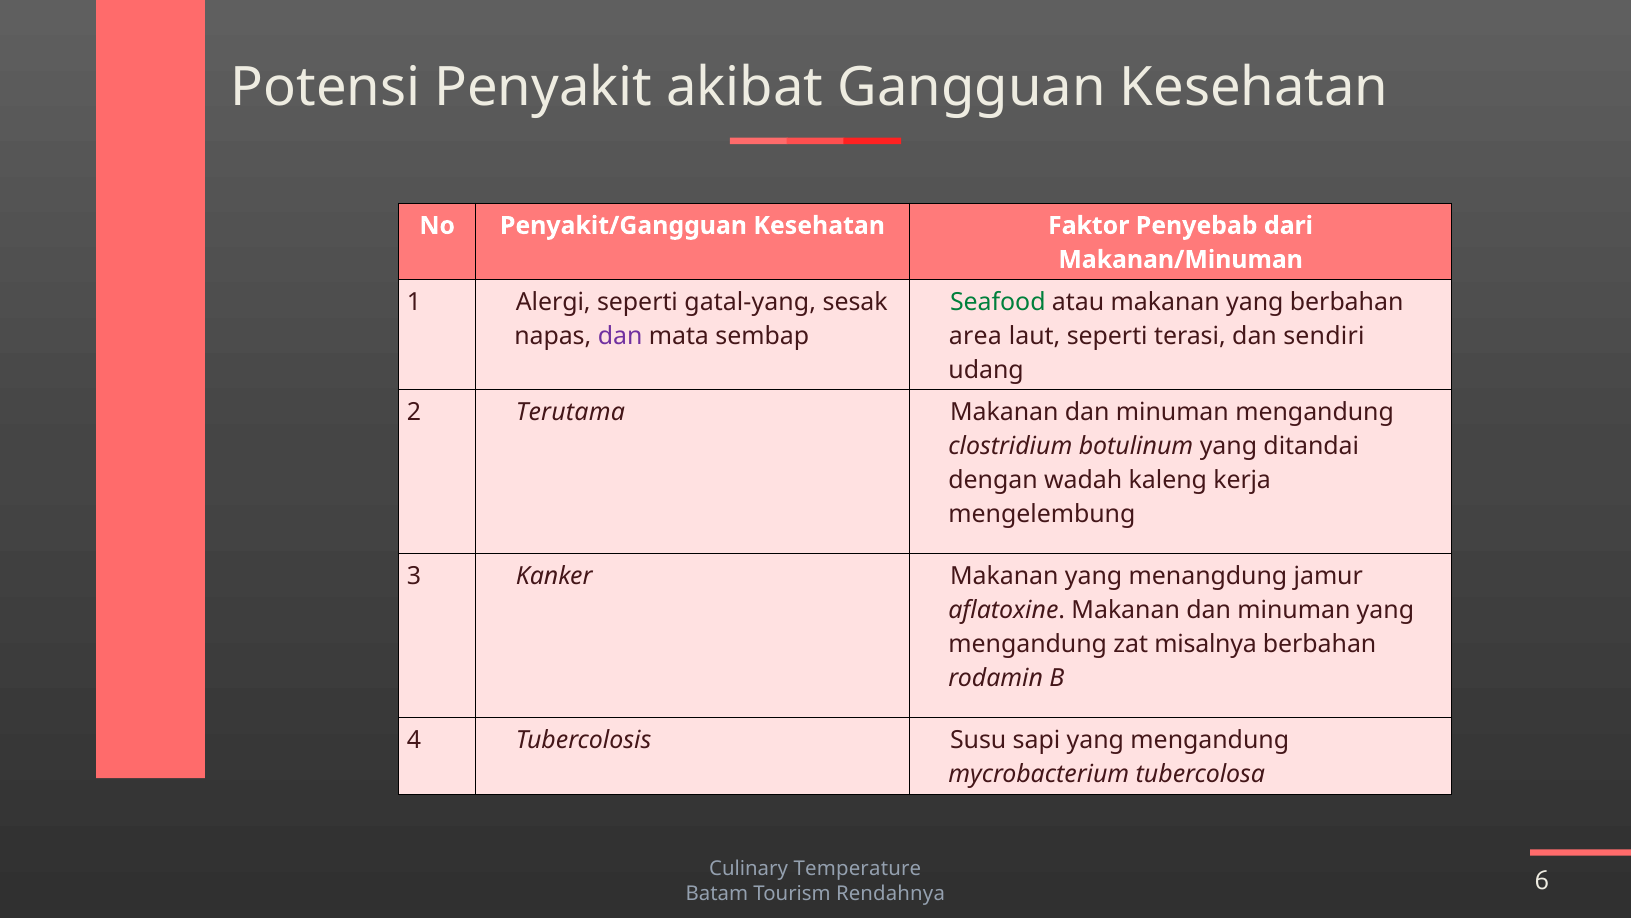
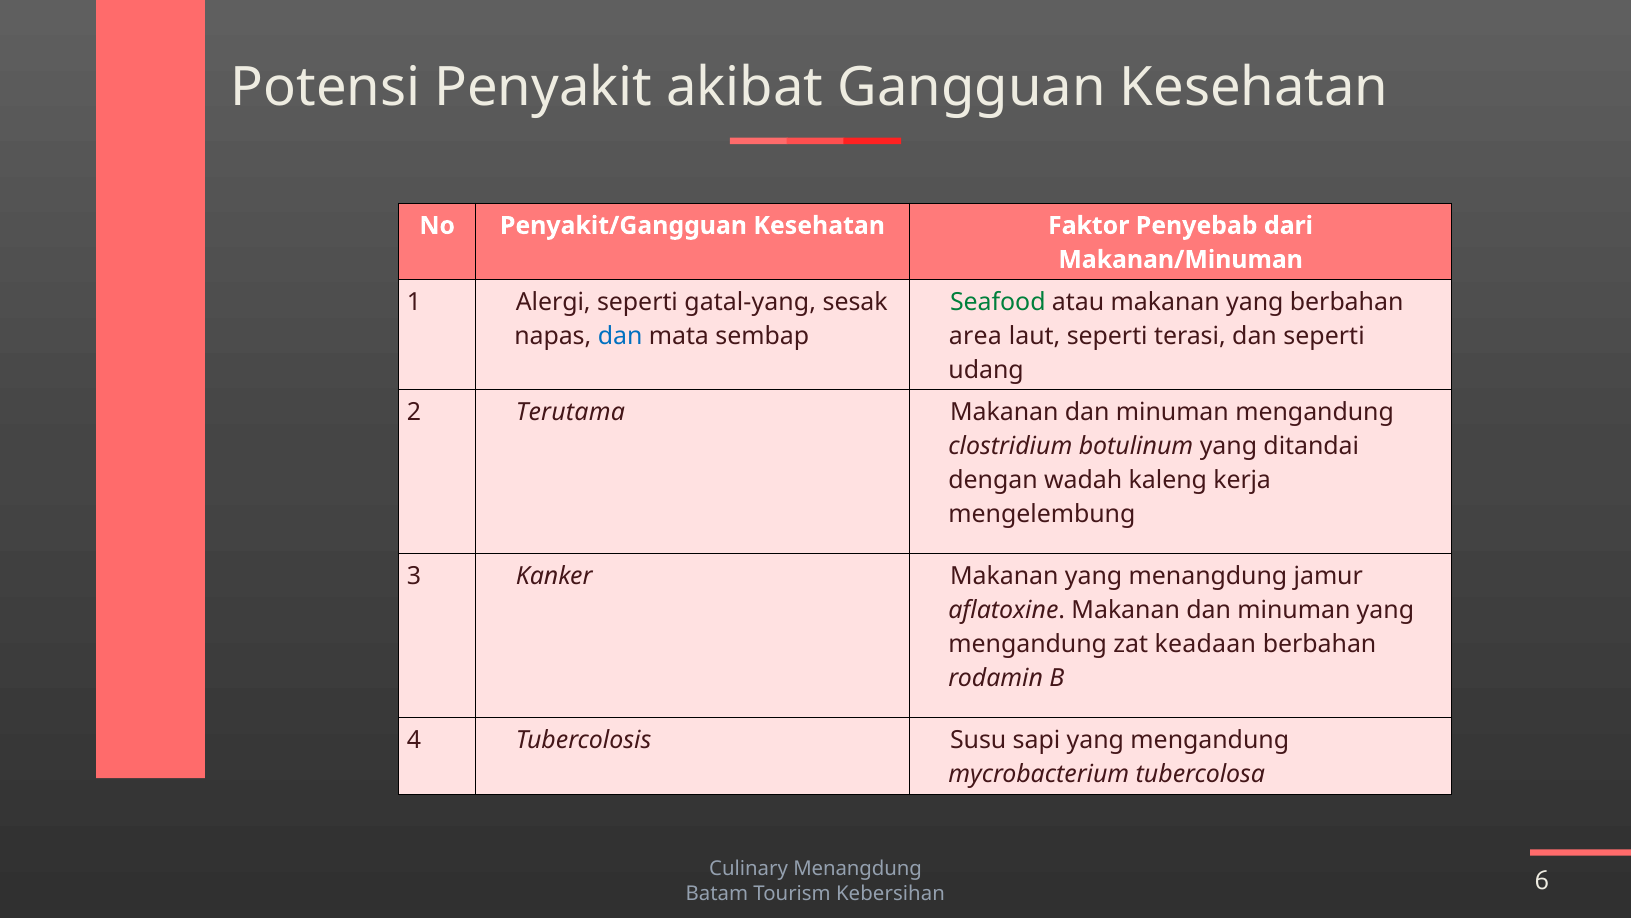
dan colour: purple -> blue (620, 336)
dan sendiri: sendiri -> seperti (1324, 336)
misalnya: misalnya -> keadaan (1205, 644)
Culinary Temperature: Temperature -> Menangdung (858, 868)
Rendahnya: Rendahnya -> Kebersihan (891, 893)
